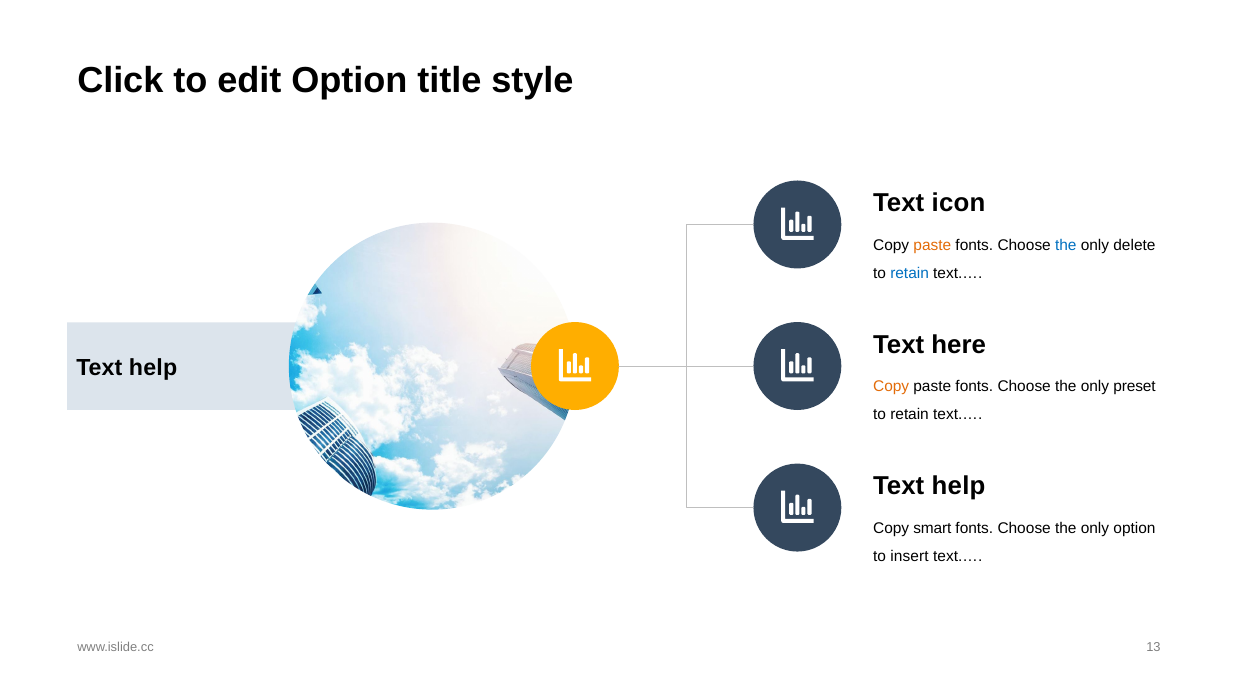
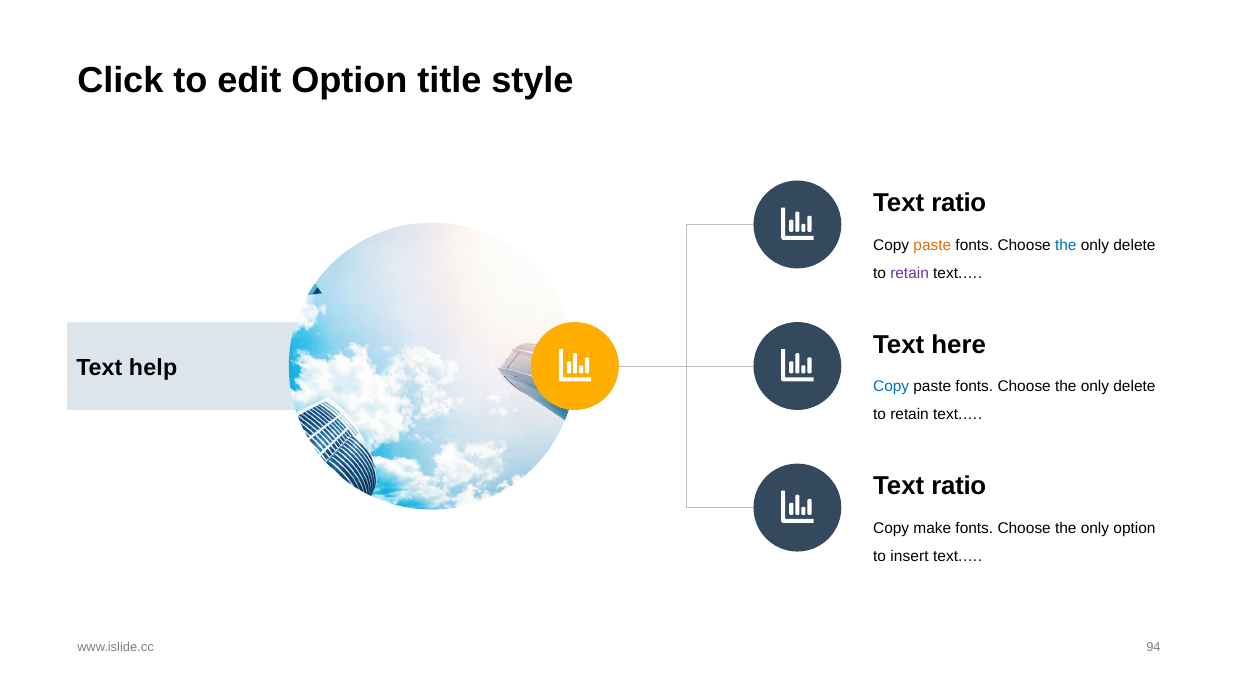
icon: icon -> ratio (959, 203)
retain colour: blue -> purple (910, 273)
Copy colour: orange -> blue (891, 386)
preset: preset -> delete (1134, 386)
help: help -> ratio (959, 486)
smart: smart -> make (932, 528)
13: 13 -> 94 (1153, 646)
